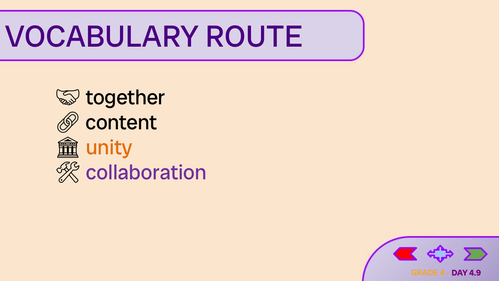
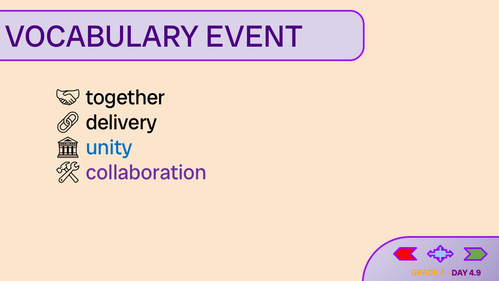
ROUTE: ROUTE -> EVENT (254, 37)
content: content -> delivery (121, 122)
unity colour: orange -> blue (109, 147)
